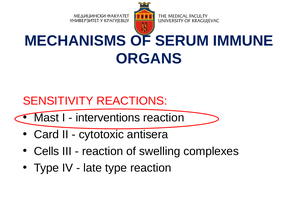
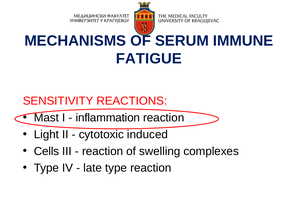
ORGANS: ORGANS -> FATIGUE (149, 59)
interventions: interventions -> inflammation (108, 118)
Card: Card -> Light (46, 135)
antisera: antisera -> induced (148, 135)
